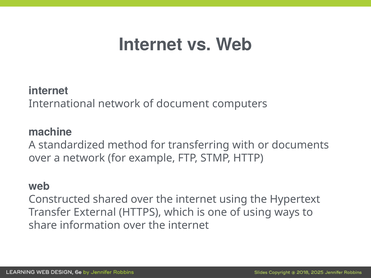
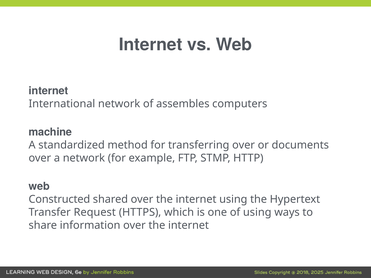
document: document -> assembles (183, 104)
transferring with: with -> over (244, 145)
External: External -> Request (95, 213)
